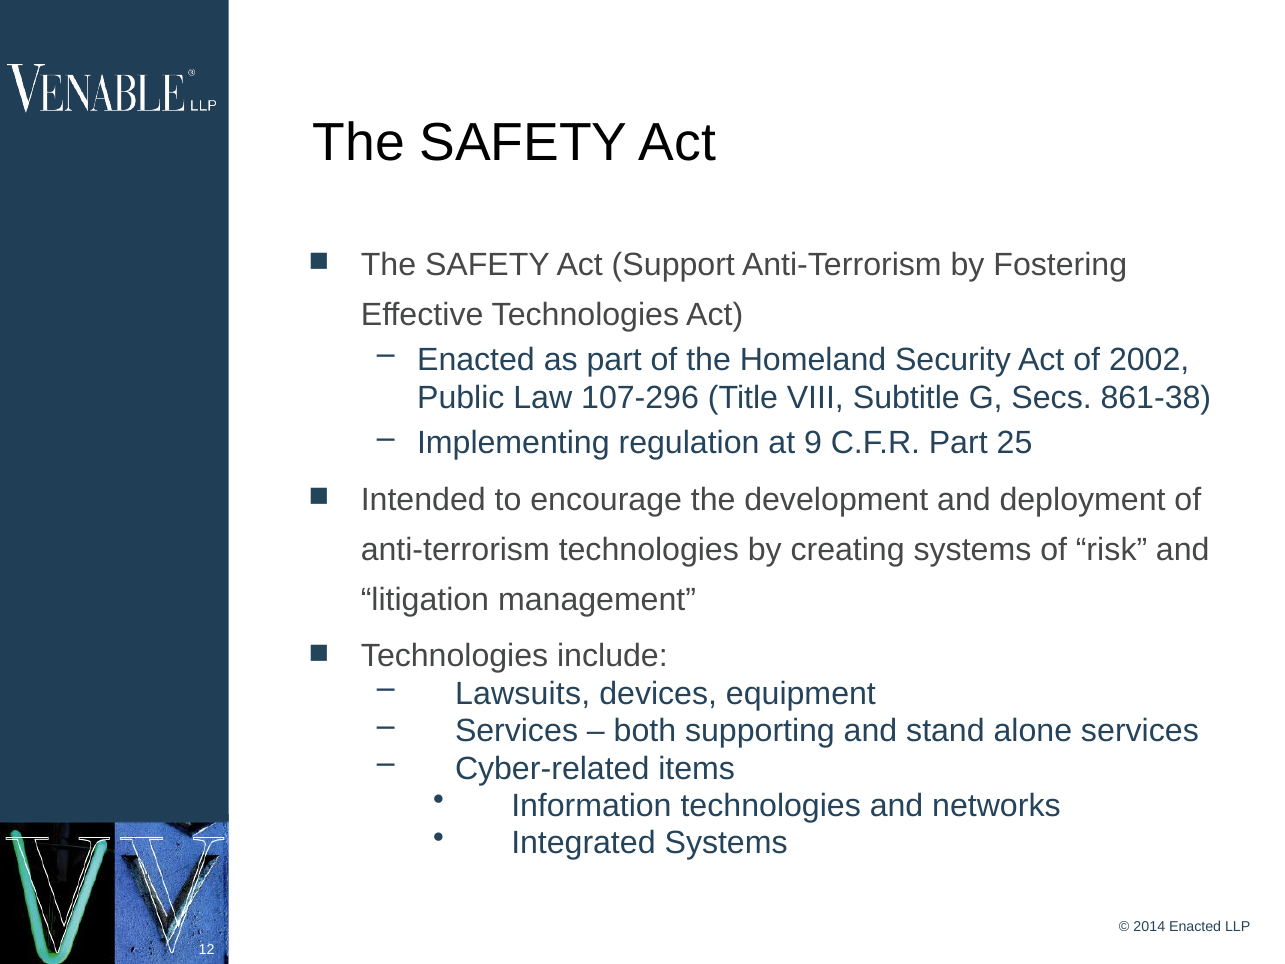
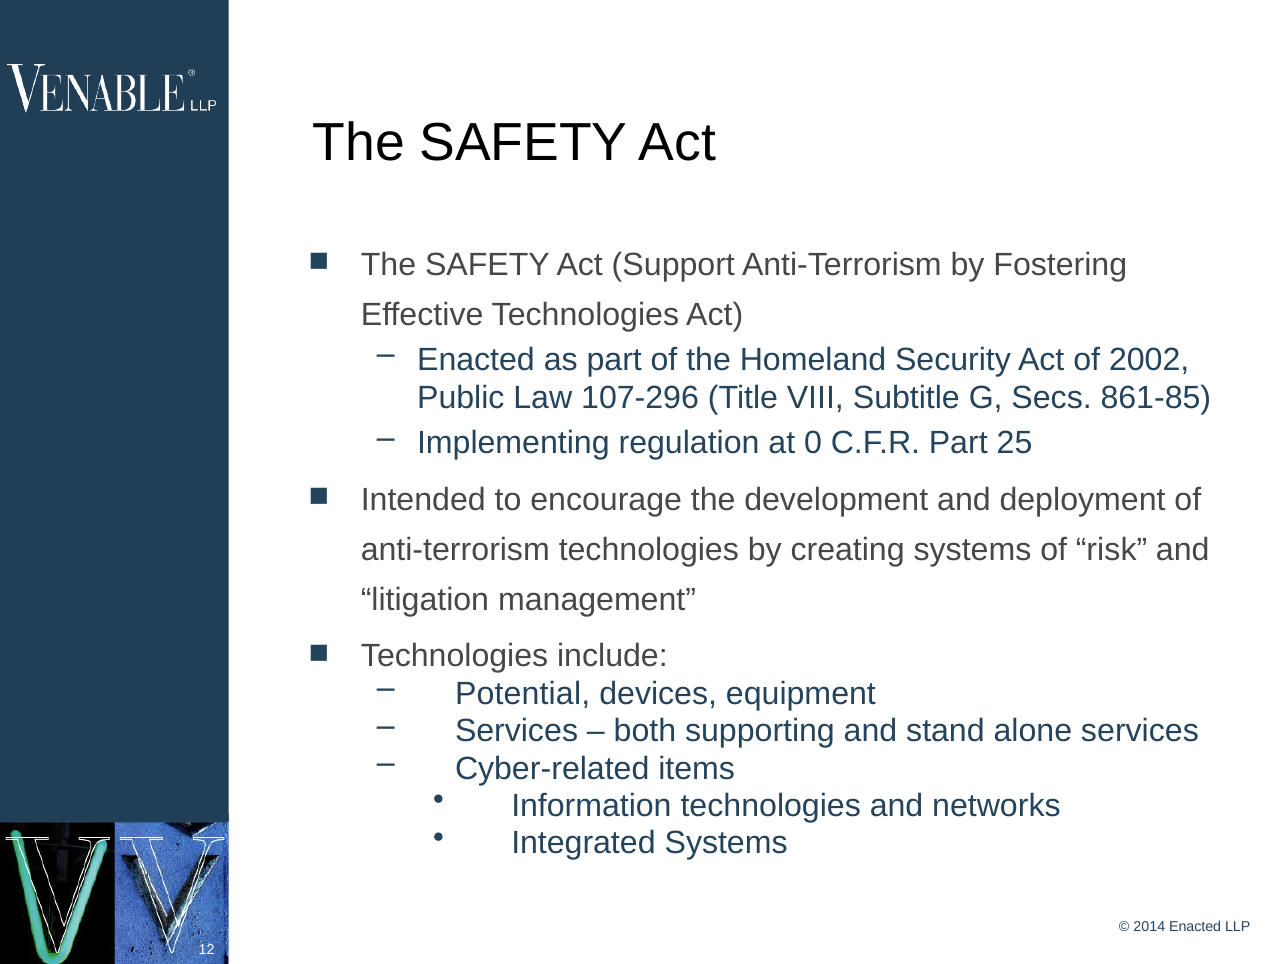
861-38: 861-38 -> 861-85 (1156, 398)
9: 9 -> 0 (813, 443)
Lawsuits: Lawsuits -> Potential (523, 694)
